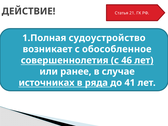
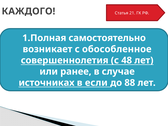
ДЕЙСТВИЕ: ДЕЙСТВИЕ -> КАЖДОГО (28, 11)
судоустройство: судоустройство -> самостоятельно (107, 38)
46: 46 -> 48 (127, 60)
ряда: ряда -> если (96, 83)
41: 41 -> 88 (130, 83)
